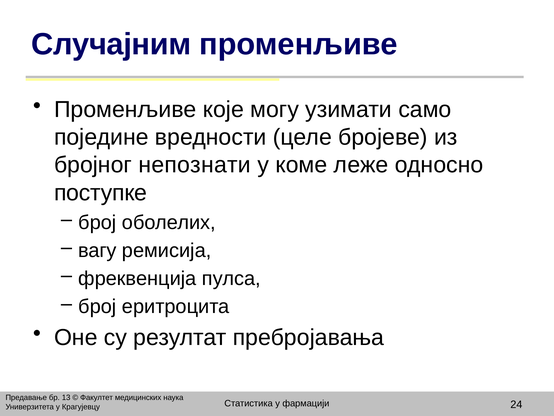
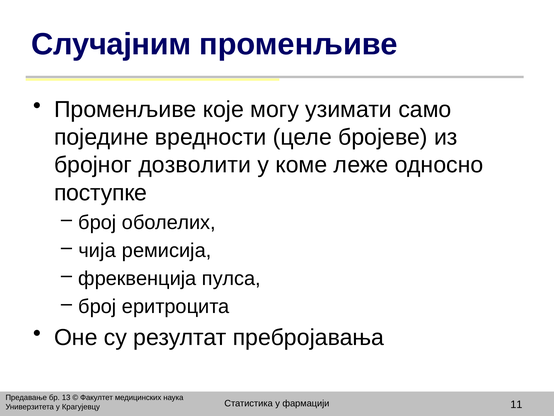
непознати: непознати -> дозволити (195, 165)
вагу: вагу -> чија (97, 250)
24: 24 -> 11 (516, 404)
